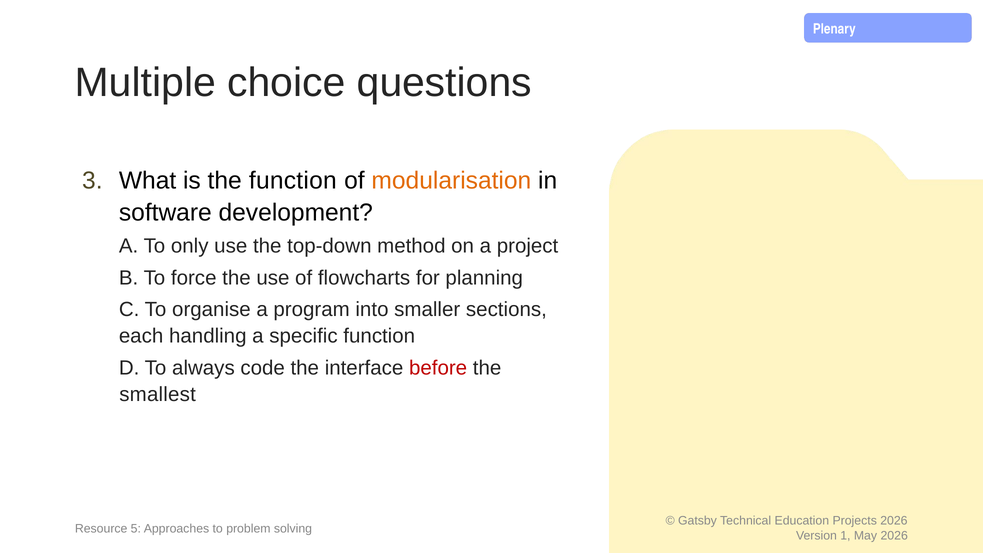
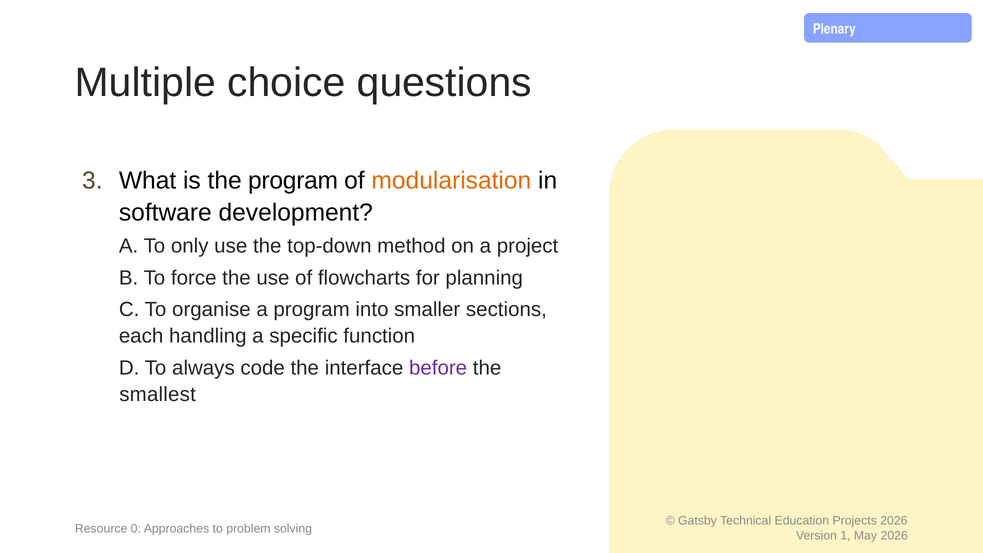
the function: function -> program (293, 181)
before colour: red -> purple (438, 368)
5: 5 -> 0 (136, 529)
